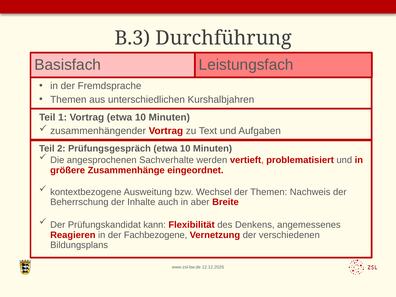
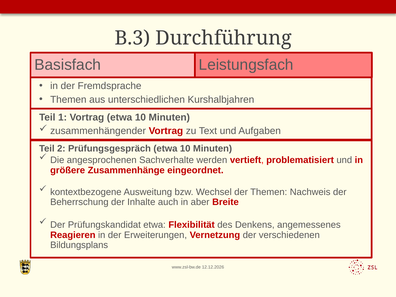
Prüfungskandidat kann: kann -> etwa (155, 225)
Fachbezogene: Fachbezogene -> Erweiterungen (156, 235)
